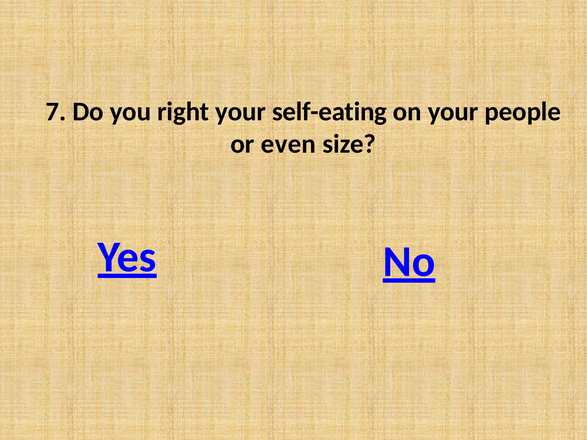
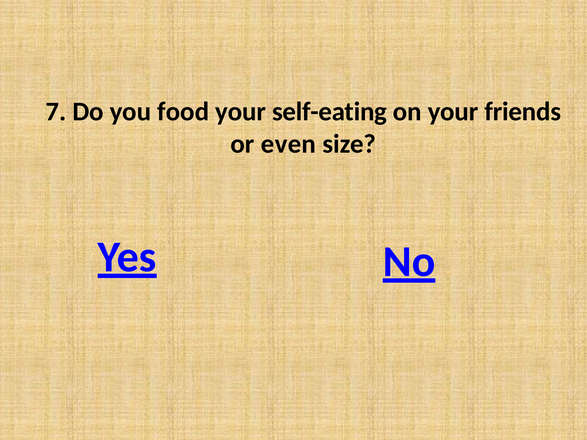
right: right -> food (183, 112)
people: people -> friends (523, 112)
